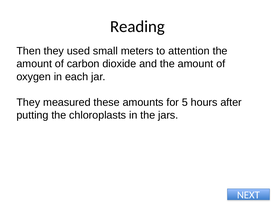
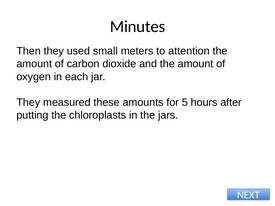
Reading: Reading -> Minutes (138, 27)
